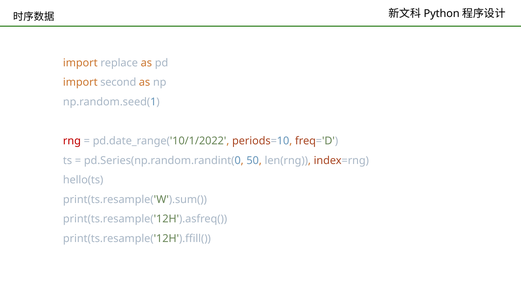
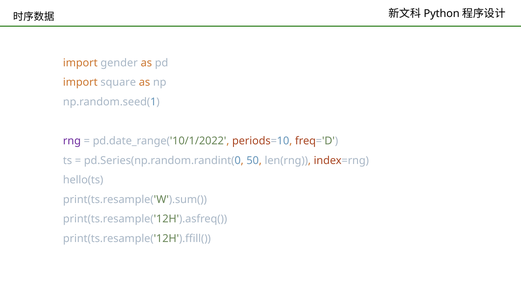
replace: replace -> gender (119, 63)
second: second -> square (118, 82)
rng colour: red -> purple (72, 141)
